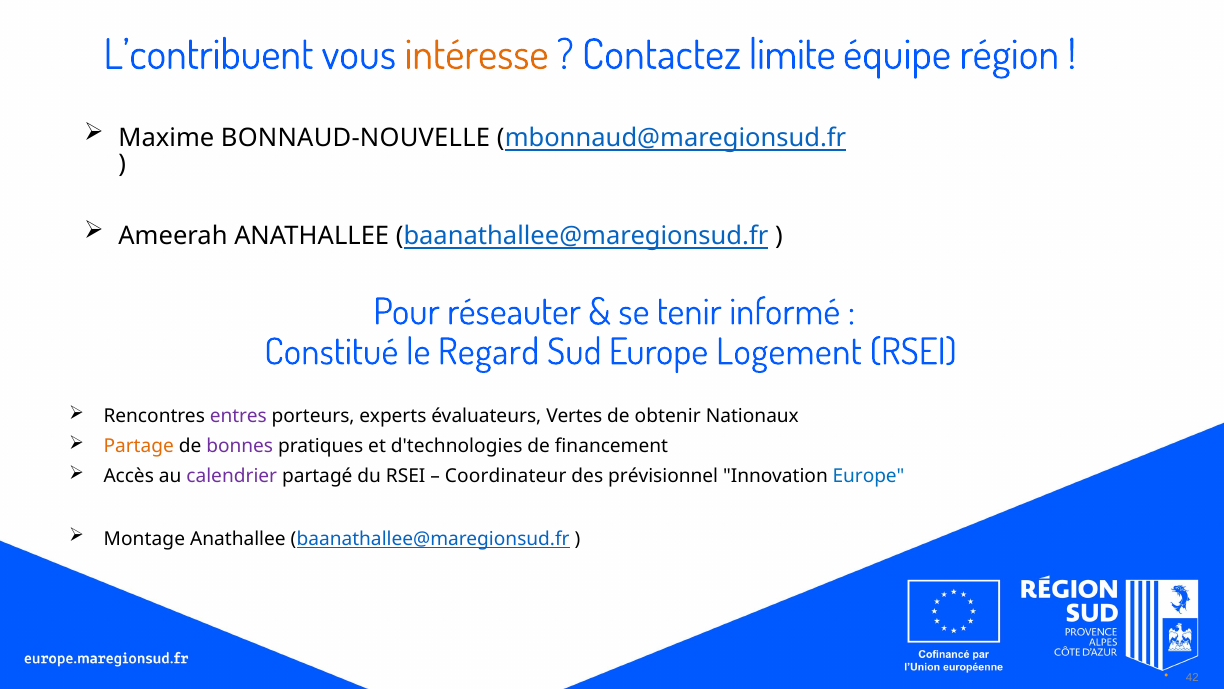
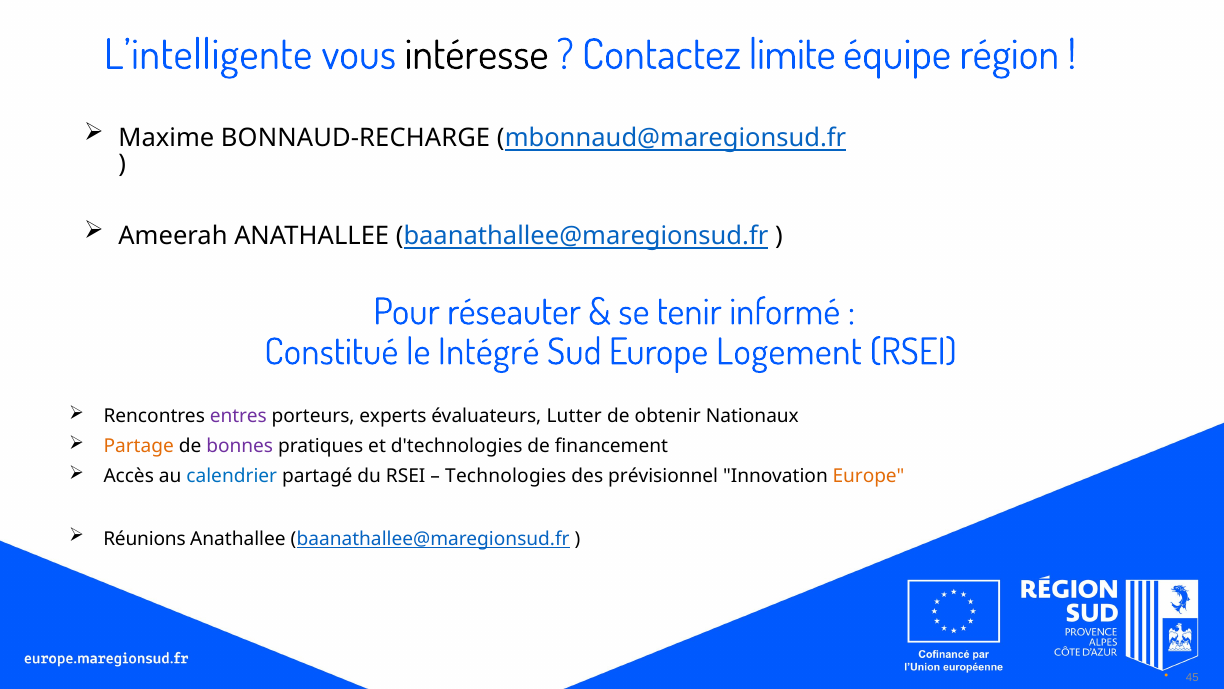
L’contribuent: L’contribuent -> L’intelligente (208, 55)
intéresse colour: orange -> black (477, 55)
BONNAUD-NOUVELLE: BONNAUD-NOUVELLE -> BONNAUD-RECHARGE (356, 138)
Regard: Regard -> Intégré (489, 352)
Vertes: Vertes -> Lutter (574, 415)
calendrier colour: purple -> blue (232, 476)
Coordinateur: Coordinateur -> Technologies (506, 476)
Europe colour: blue -> orange (869, 476)
Montage: Montage -> Réunions (145, 539)
42: 42 -> 45 (1192, 677)
